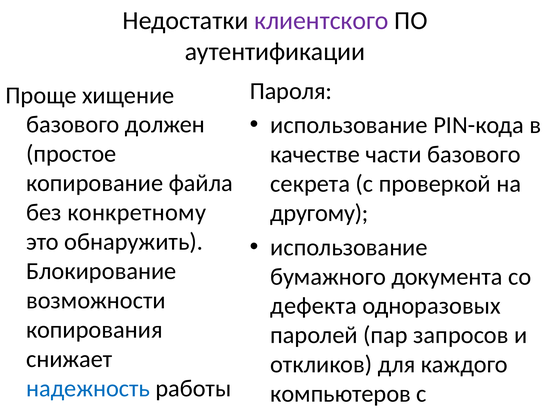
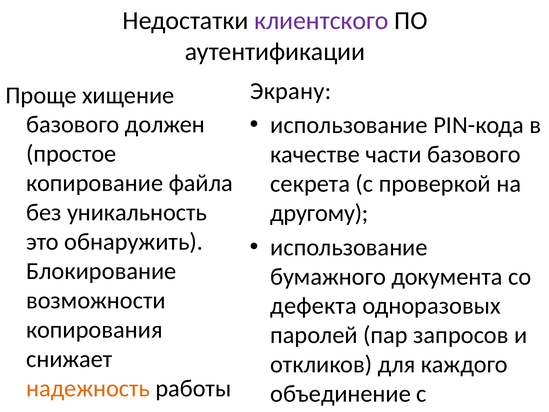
Пароля: Пароля -> Экрану (291, 91)
конкретному: конкретному -> уникальность (137, 212)
надежность colour: blue -> orange (88, 388)
компьютеров: компьютеров -> объединение (341, 394)
